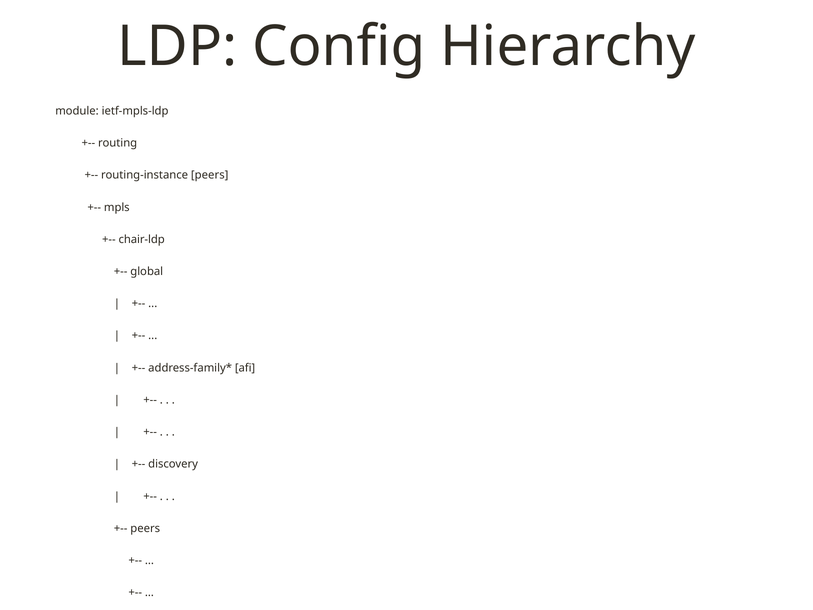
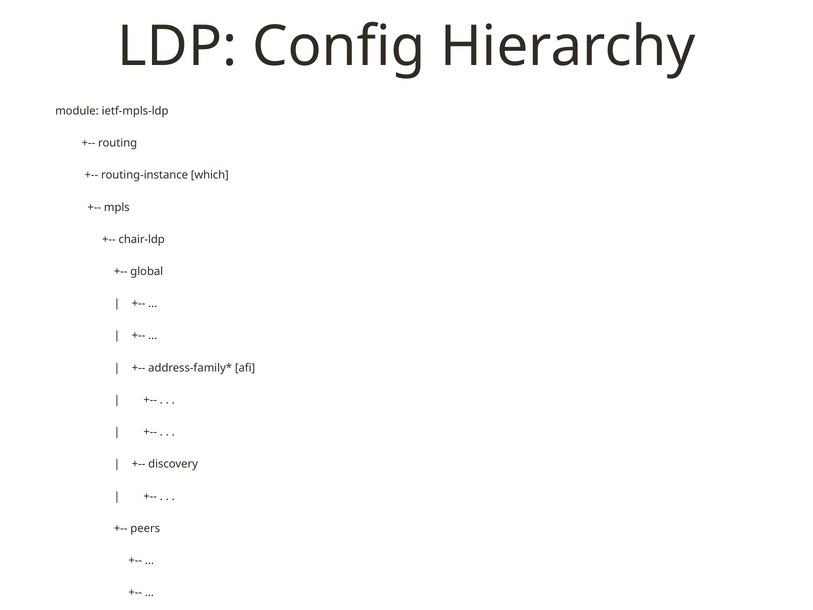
routing-instance peers: peers -> which (210, 175)
